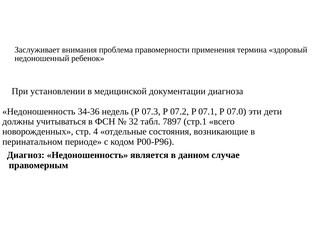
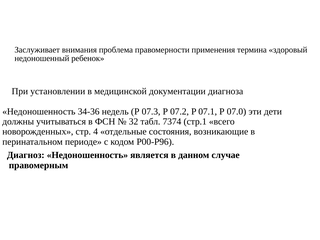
7897: 7897 -> 7374 (172, 122)
